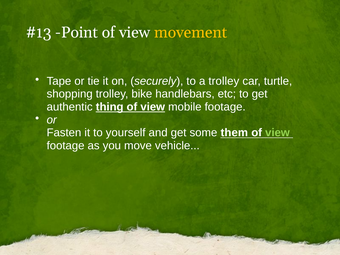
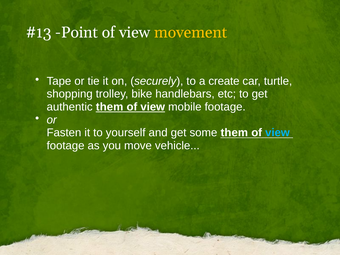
a trolley: trolley -> create (224, 81)
authentic thing: thing -> them (110, 107)
view colour: light green -> light blue (277, 133)
